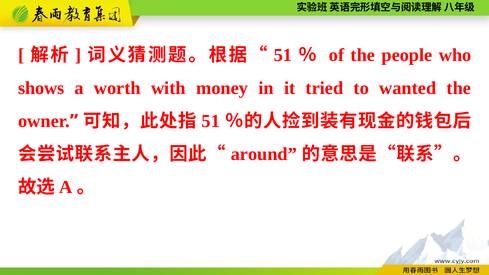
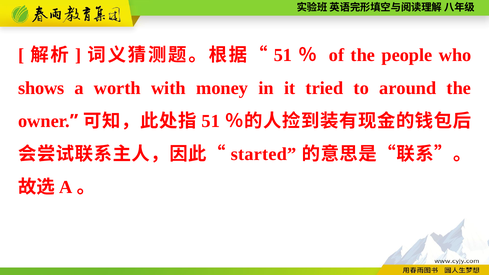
wanted: wanted -> around (408, 88)
around: around -> started (264, 154)
